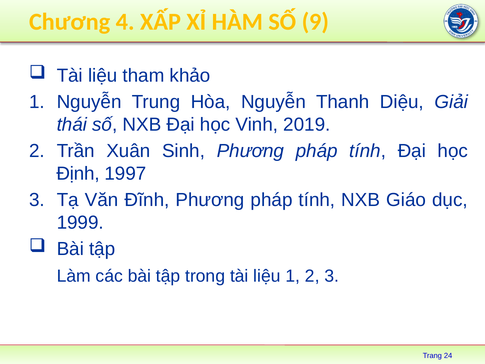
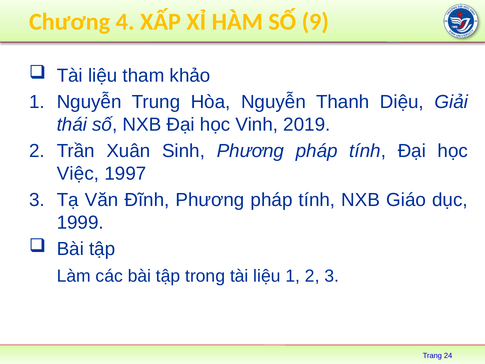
Định: Định -> Việc (78, 174)
